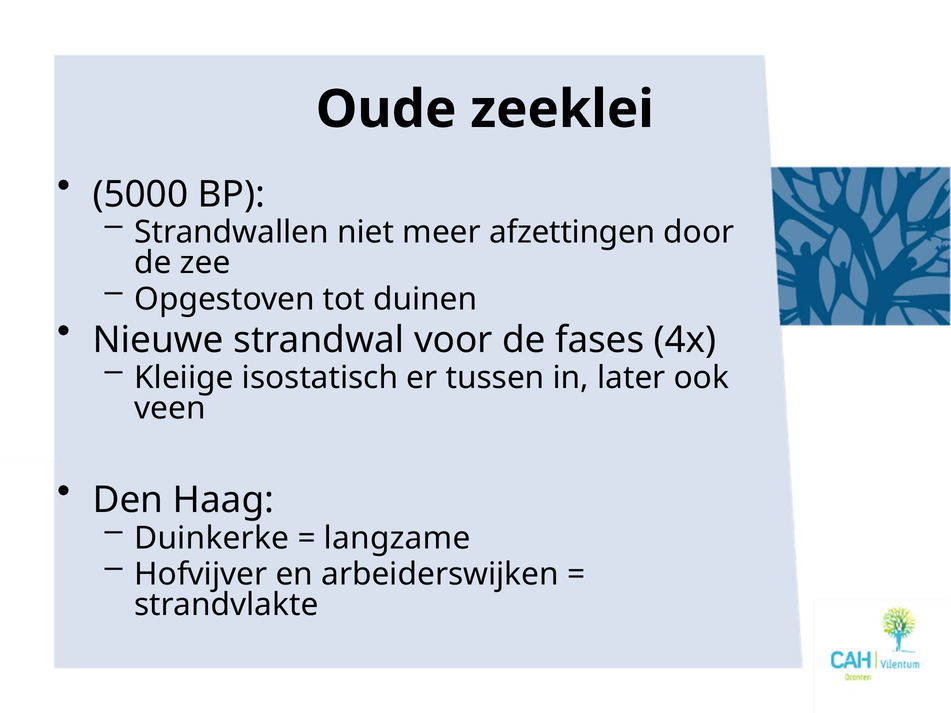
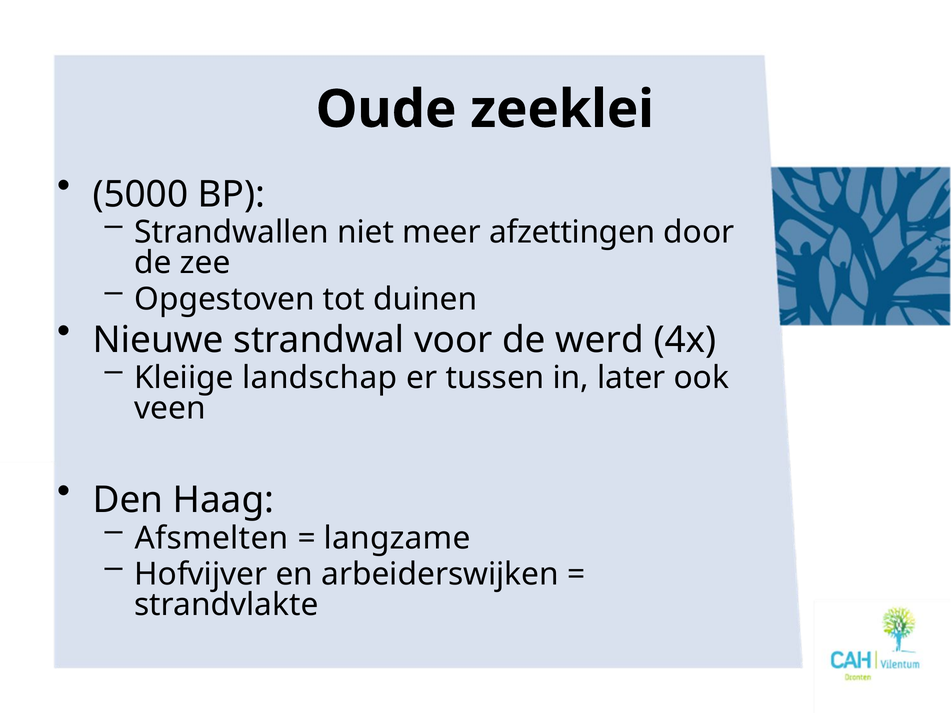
fases: fases -> werd (600, 340)
isostatisch: isostatisch -> landschap (320, 378)
Duinkerke: Duinkerke -> Afsmelten (212, 538)
